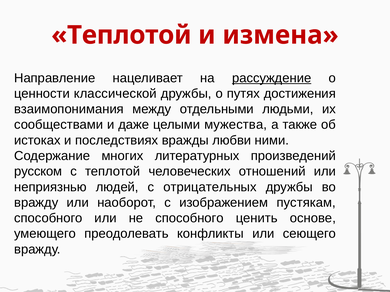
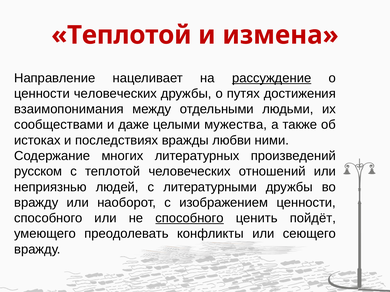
ценности классической: классической -> человеческих (115, 94)
отрицательных: отрицательных -> литературными (210, 187)
изображением пустякам: пустякам -> ценности (306, 203)
способного underline: none -> present (190, 218)
основе: основе -> пойдёт (313, 218)
